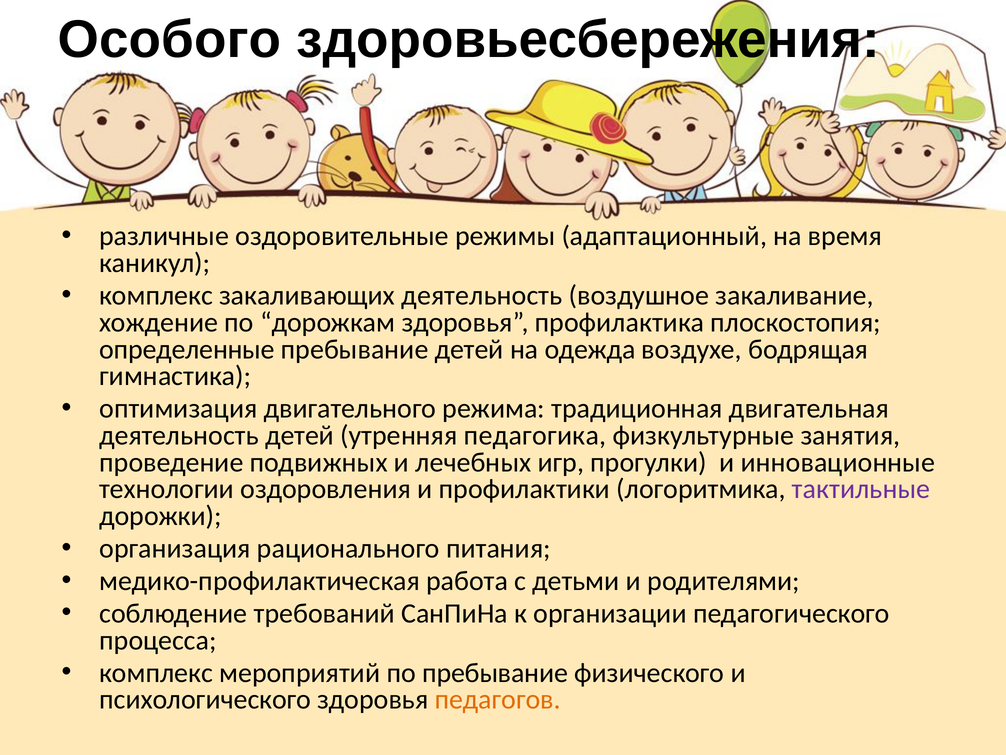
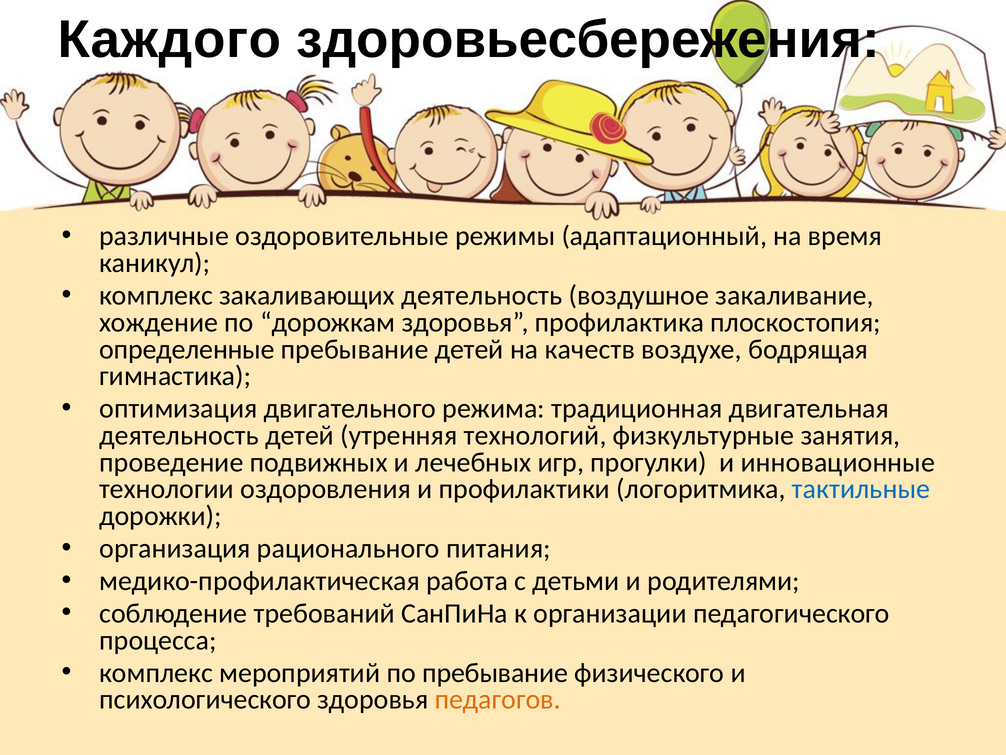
Особого: Особого -> Каждого (169, 40)
одежда: одежда -> качеств (590, 349)
педагогика: педагогика -> технологий (535, 435)
тактильные colour: purple -> blue (861, 489)
